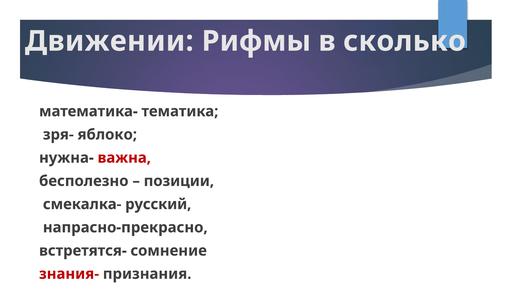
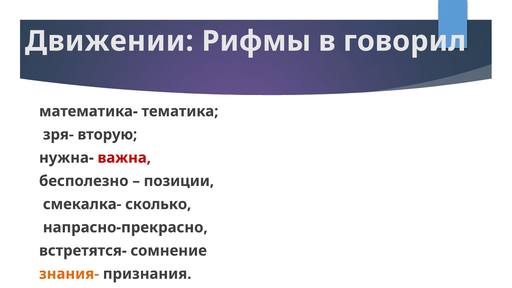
сколько: сколько -> говорил (405, 41)
яблоко: яблоко -> вторую (107, 135)
русский: русский -> сколько (158, 204)
знания- colour: red -> orange (69, 274)
